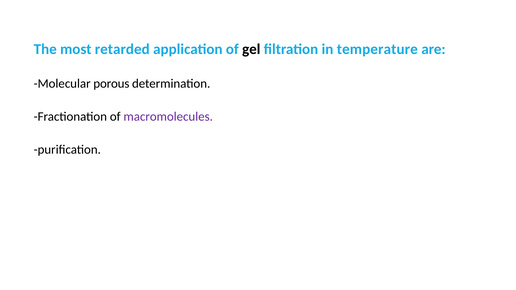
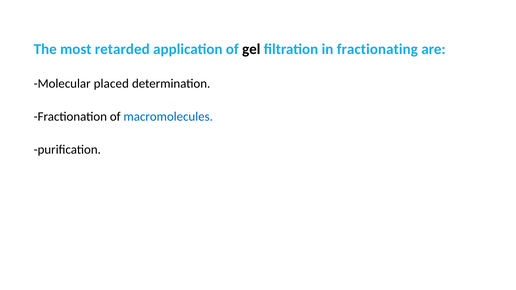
temperature: temperature -> fractionating (377, 49)
porous: porous -> placed (111, 84)
macromolecules colour: purple -> blue (168, 117)
